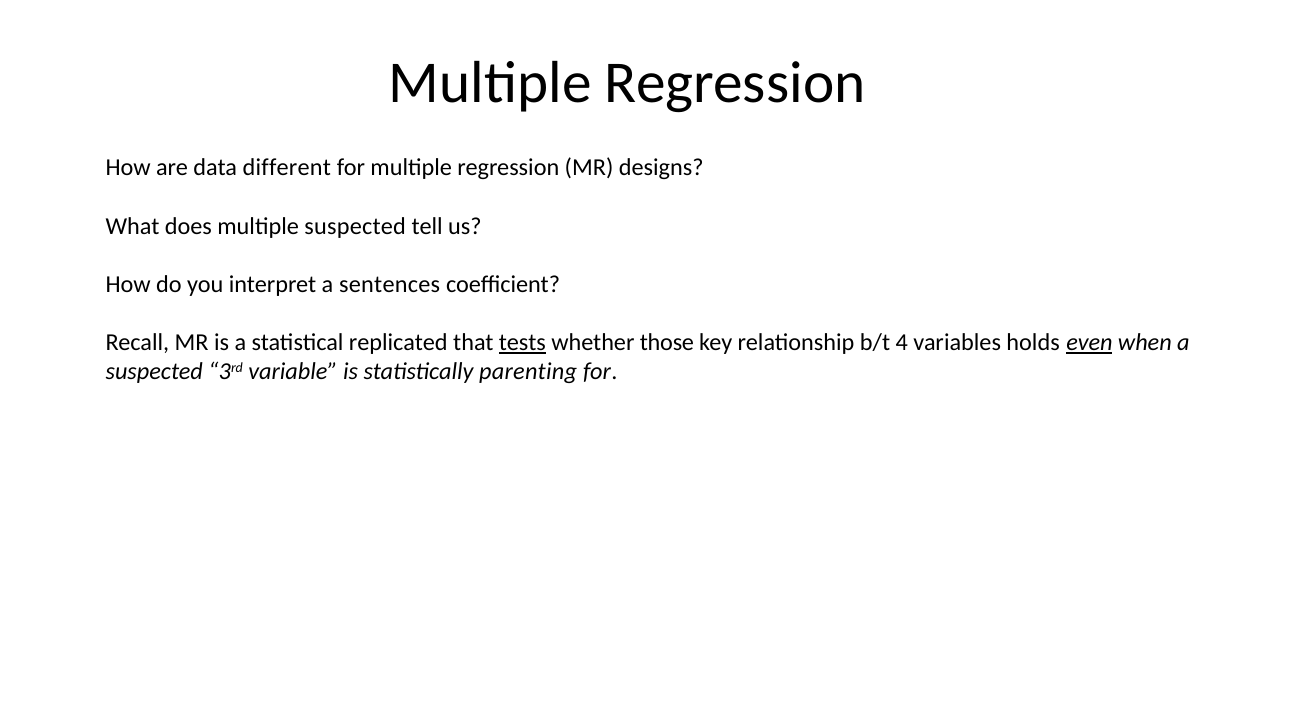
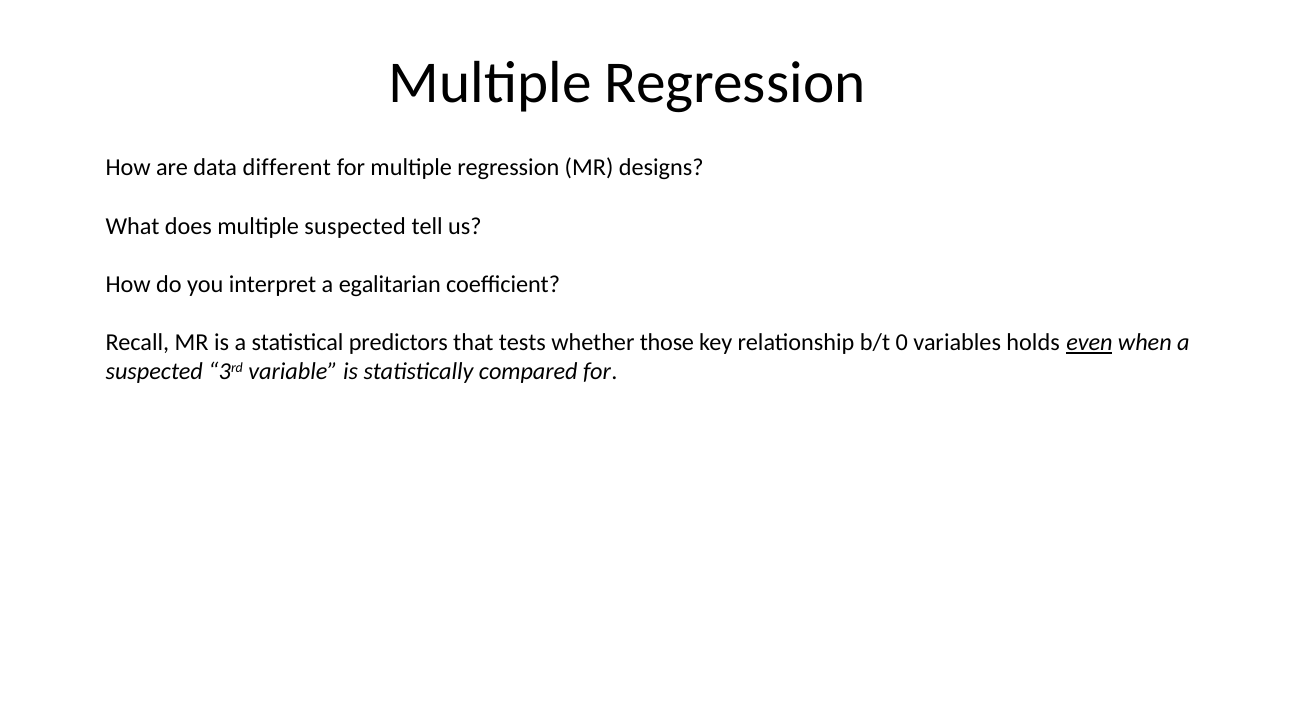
sentences: sentences -> egalitarian (390, 284)
replicated: replicated -> predictors (398, 342)
tests underline: present -> none (522, 342)
4: 4 -> 0 (902, 342)
parenting: parenting -> compared (528, 372)
